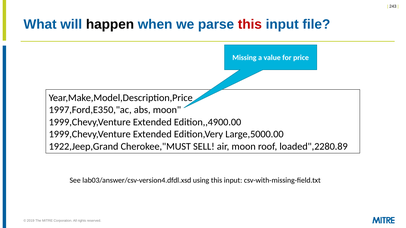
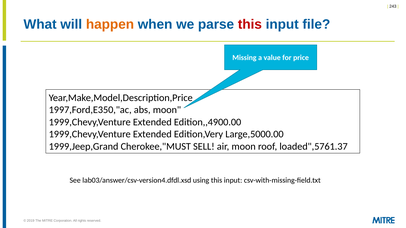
happen colour: black -> orange (110, 25)
1922,Jeep,Grand: 1922,Jeep,Grand -> 1999,Jeep,Grand (84, 147)
loaded",2280.89: loaded",2280.89 -> loaded",5761.37 (314, 147)
